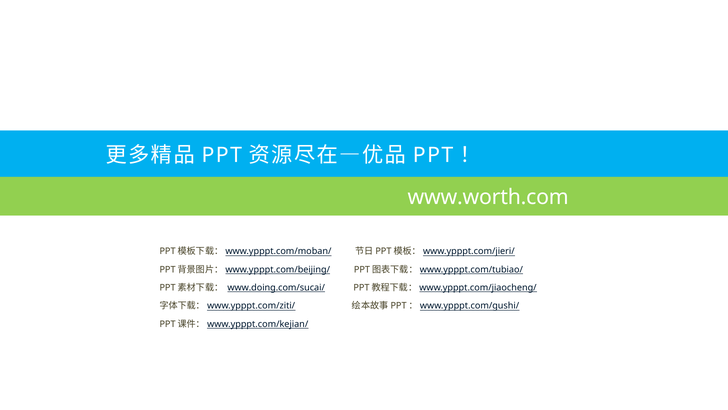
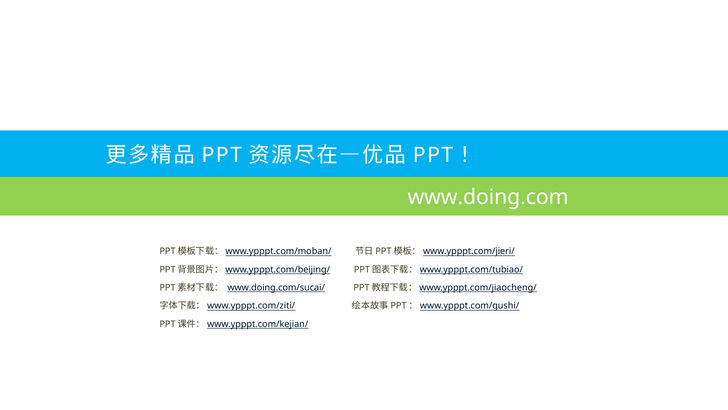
www.worth.com: www.worth.com -> www.doing.com (488, 197)
